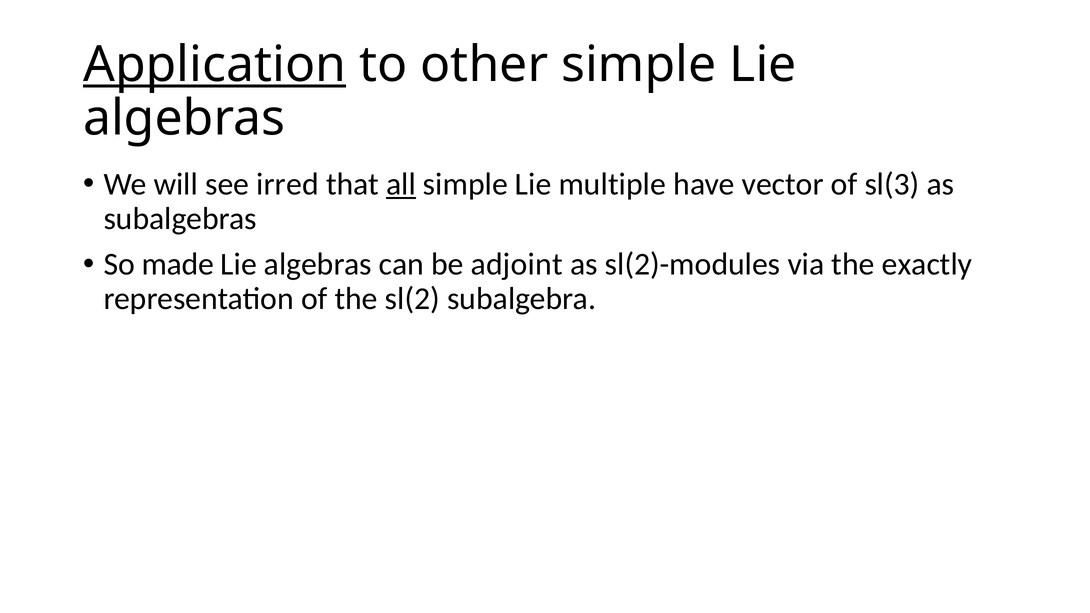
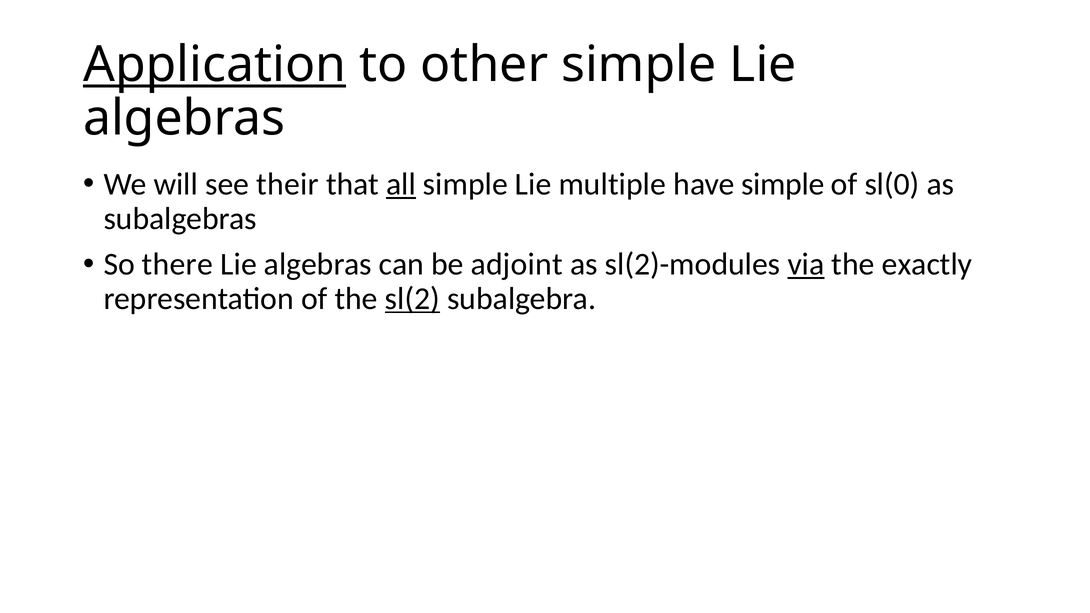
irred: irred -> their (288, 184)
have vector: vector -> simple (783, 184)
sl(3: sl(3 -> sl(0 (892, 184)
made: made -> there (177, 264)
via underline: none -> present (806, 264)
sl(2 underline: none -> present (412, 299)
